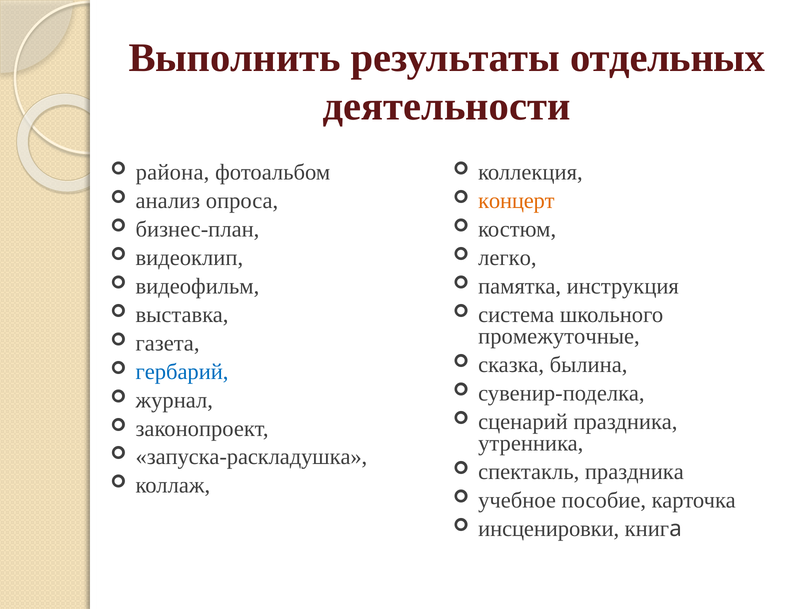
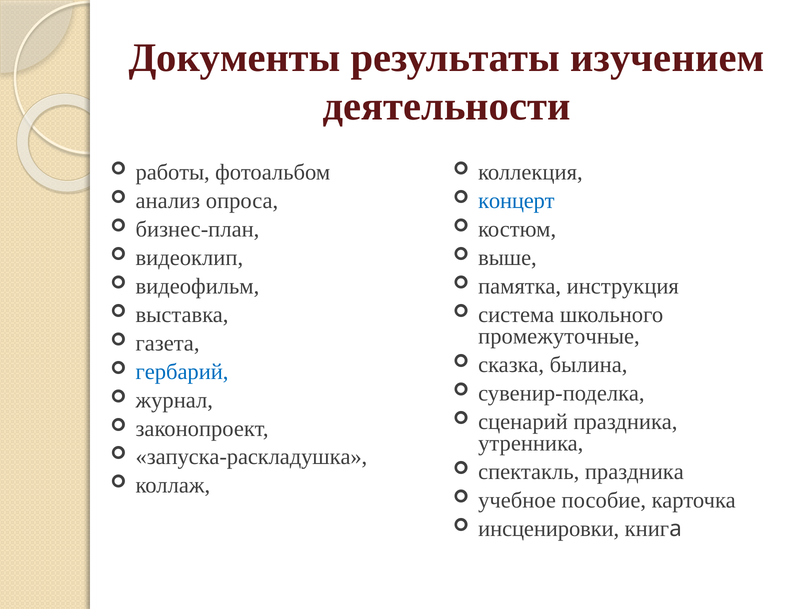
Выполнить: Выполнить -> Документы (235, 58)
отдельных: отдельных -> изучением (667, 58)
района: района -> работы (173, 173)
концерт colour: orange -> blue (516, 201)
легко: легко -> выше (507, 258)
